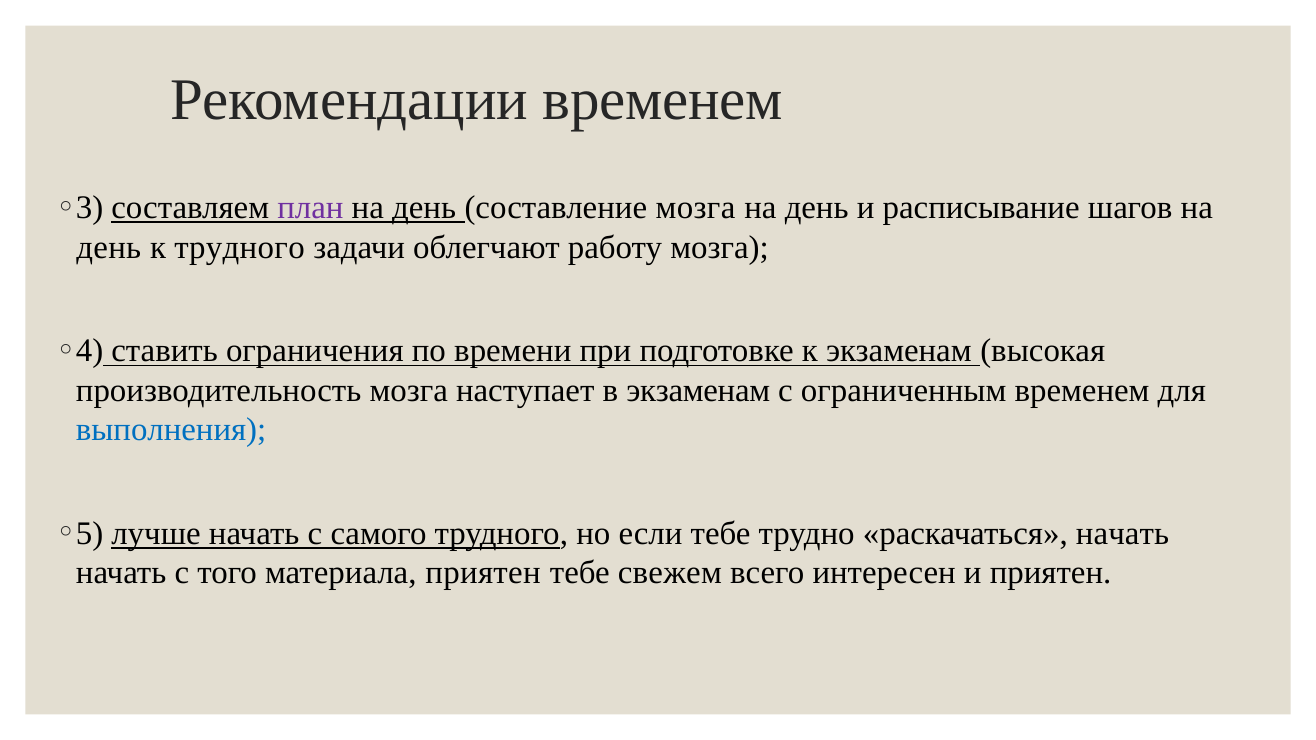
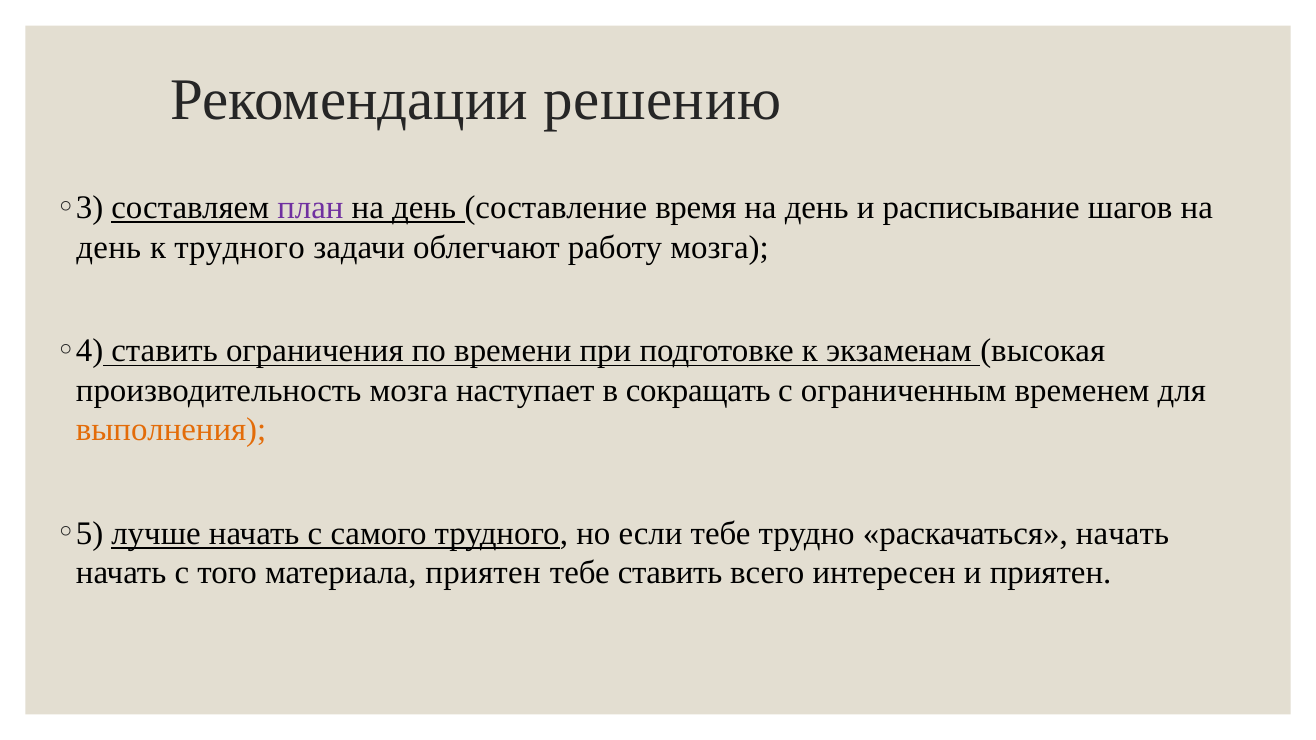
Рекомендации временем: временем -> решению (662, 100)
составление мозга: мозга -> время (696, 208)
в экзаменам: экзаменам -> сокращать (698, 390)
выполнения colour: blue -> orange (171, 430)
тебе свежем: свежем -> ставить (670, 573)
